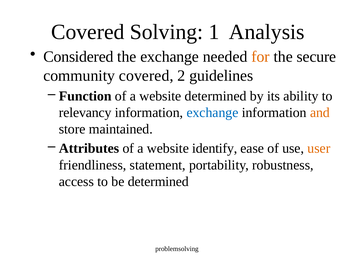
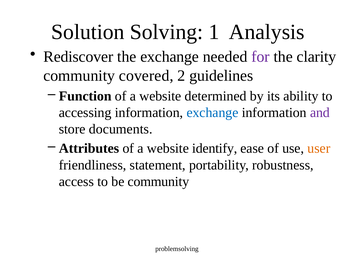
Covered: Covered -> Solution (88, 32)
Considered: Considered -> Rediscover (78, 57)
for colour: orange -> purple (260, 57)
secure: secure -> clarity (316, 57)
relevancy: relevancy -> accessing (85, 112)
and colour: orange -> purple (320, 112)
maintained: maintained -> documents (121, 129)
be determined: determined -> community (158, 181)
